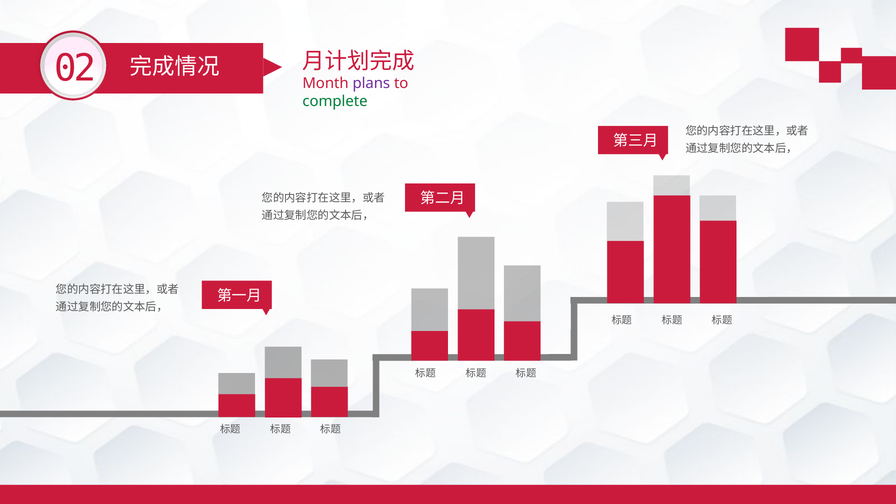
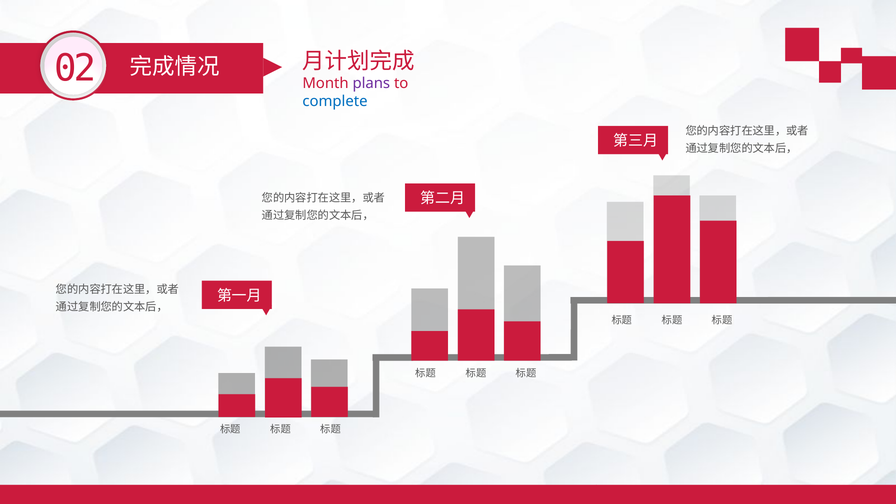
complete colour: green -> blue (335, 101)
